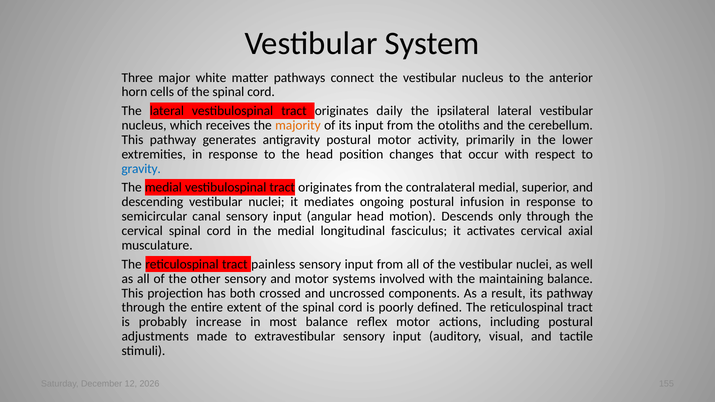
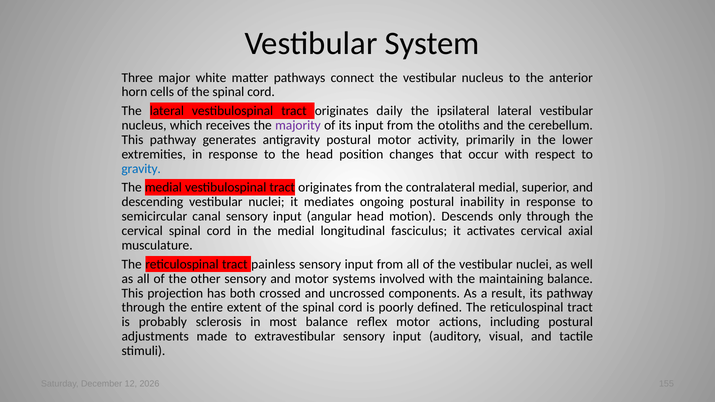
majority colour: orange -> purple (298, 125)
infusion: infusion -> inability (482, 202)
increase: increase -> sclerosis (219, 322)
